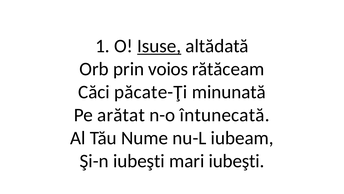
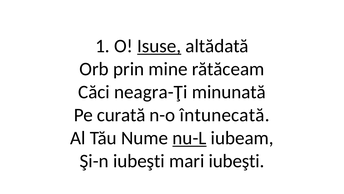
voios: voios -> mine (168, 69)
păcate-Ţi: păcate-Ţi -> neagra-Ţi (151, 92)
arătat: arătat -> curată (121, 115)
nu-L underline: none -> present (189, 138)
